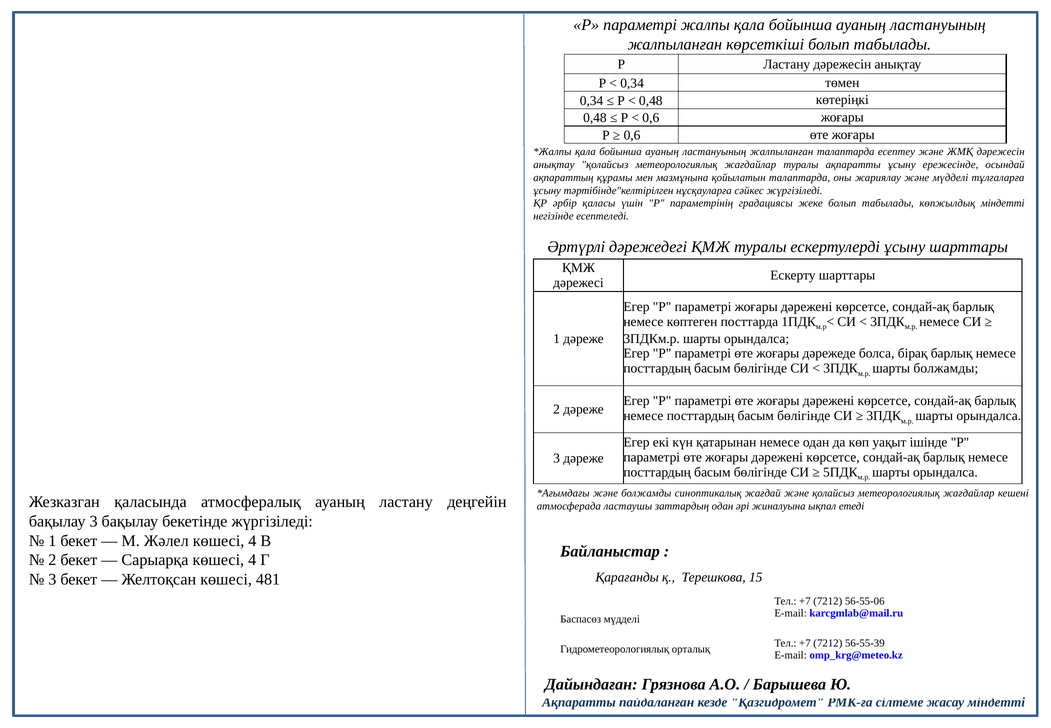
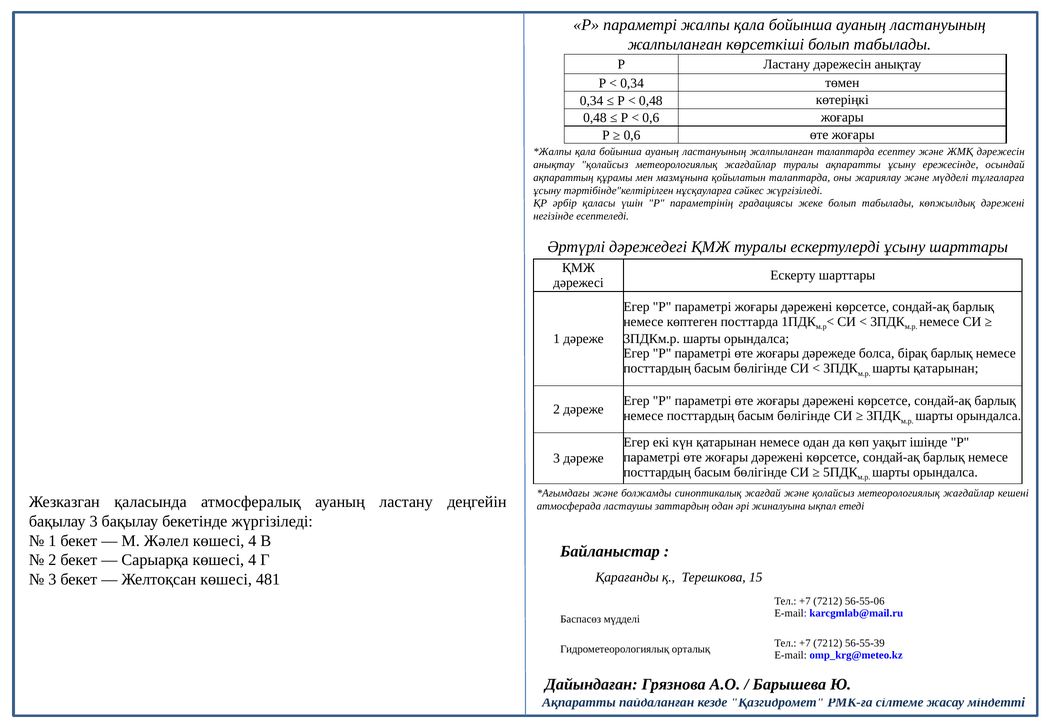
көпжылдық міндетті: міндетті -> дәрежені (1003, 203)
шарты болжамды: болжамды -> қатарынан (946, 368)
